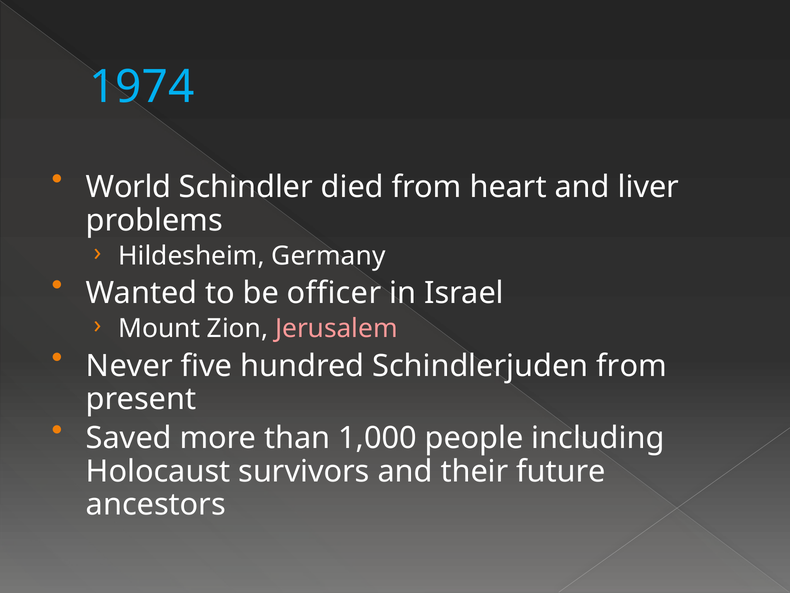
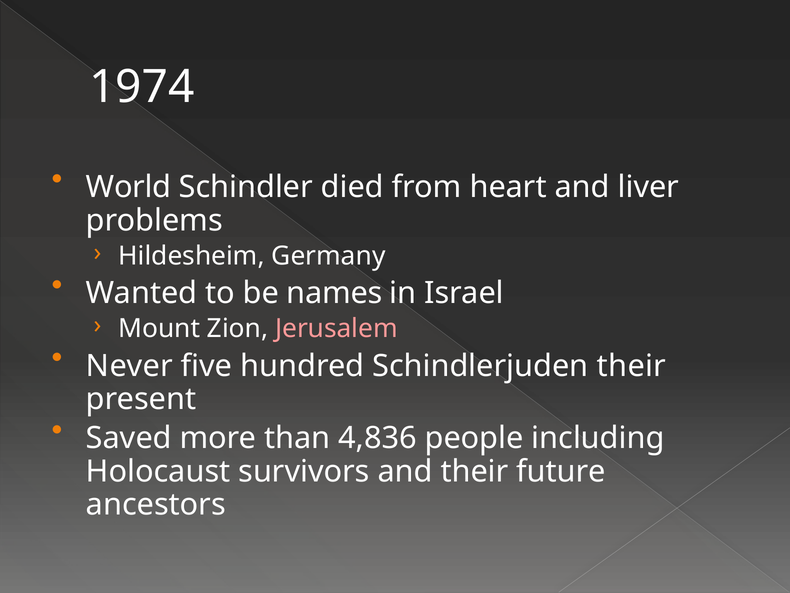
1974 colour: light blue -> white (142, 87)
officer: officer -> names (334, 293)
Schindlerjuden from: from -> their (632, 366)
1,000: 1,000 -> 4,836 (378, 438)
